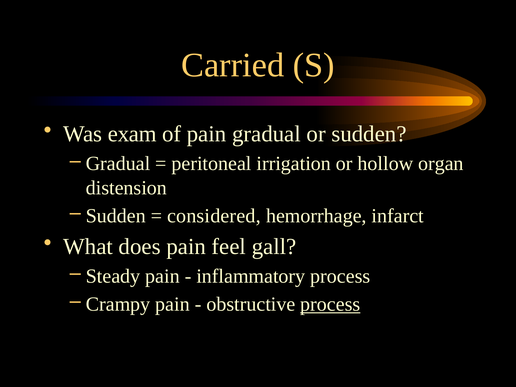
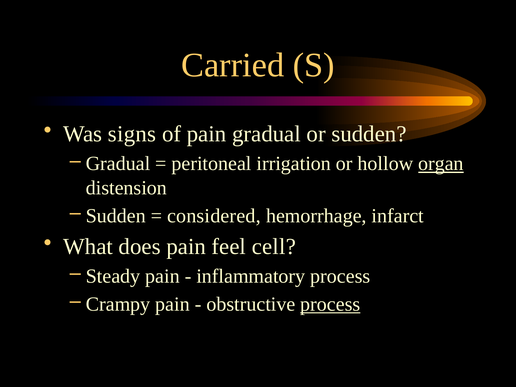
exam: exam -> signs (132, 134)
organ underline: none -> present (441, 164)
gall: gall -> cell (274, 247)
